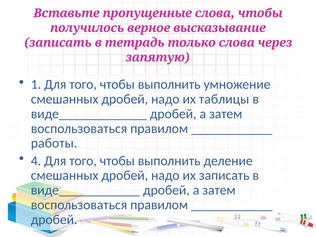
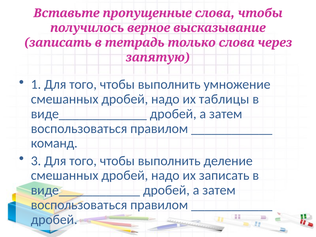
работы: работы -> команд (54, 143)
4: 4 -> 3 (36, 161)
